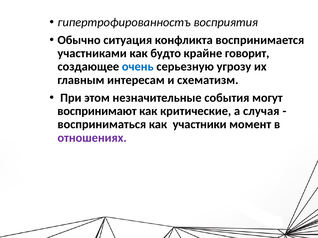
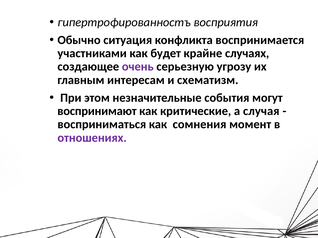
будто: будто -> будет (166, 53)
говорит: говорит -> случаях (247, 53)
очень colour: blue -> purple (138, 67)
участники: участники -> сомнения (200, 125)
